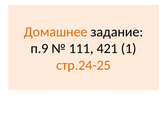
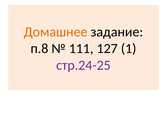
п.9: п.9 -> п.8 (39, 49)
421: 421 -> 127 (107, 49)
стр.24-25 colour: orange -> purple (83, 65)
